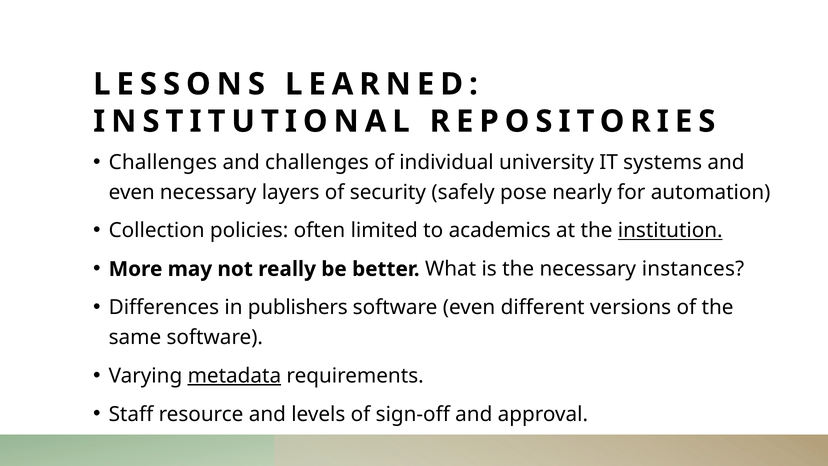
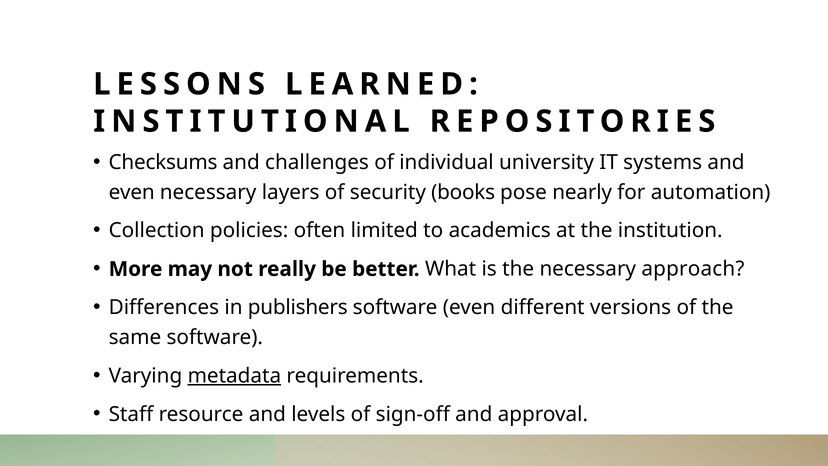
Challenges: Challenges -> Checksums (163, 162)
safely: safely -> books (463, 192)
institution underline: present -> none (670, 231)
instances: instances -> approach (693, 269)
